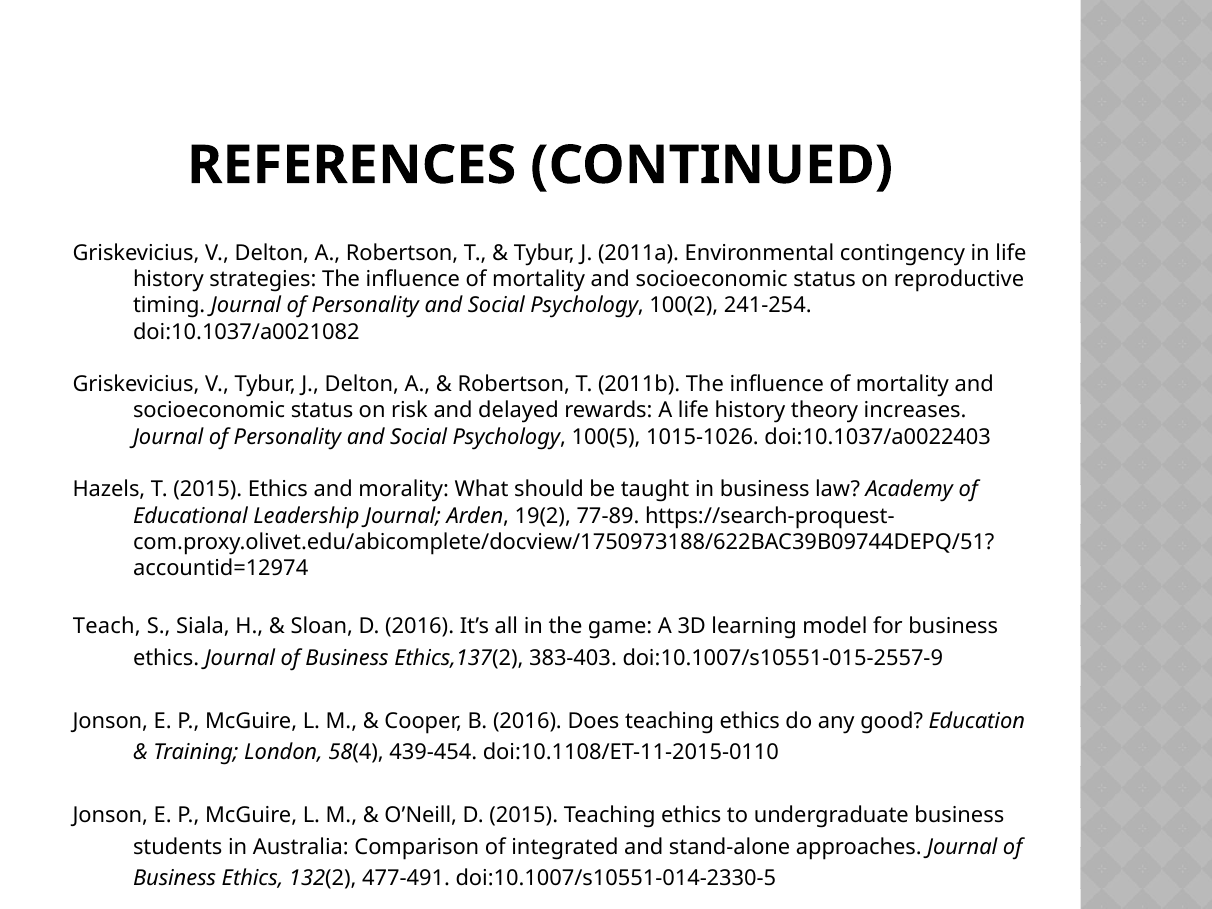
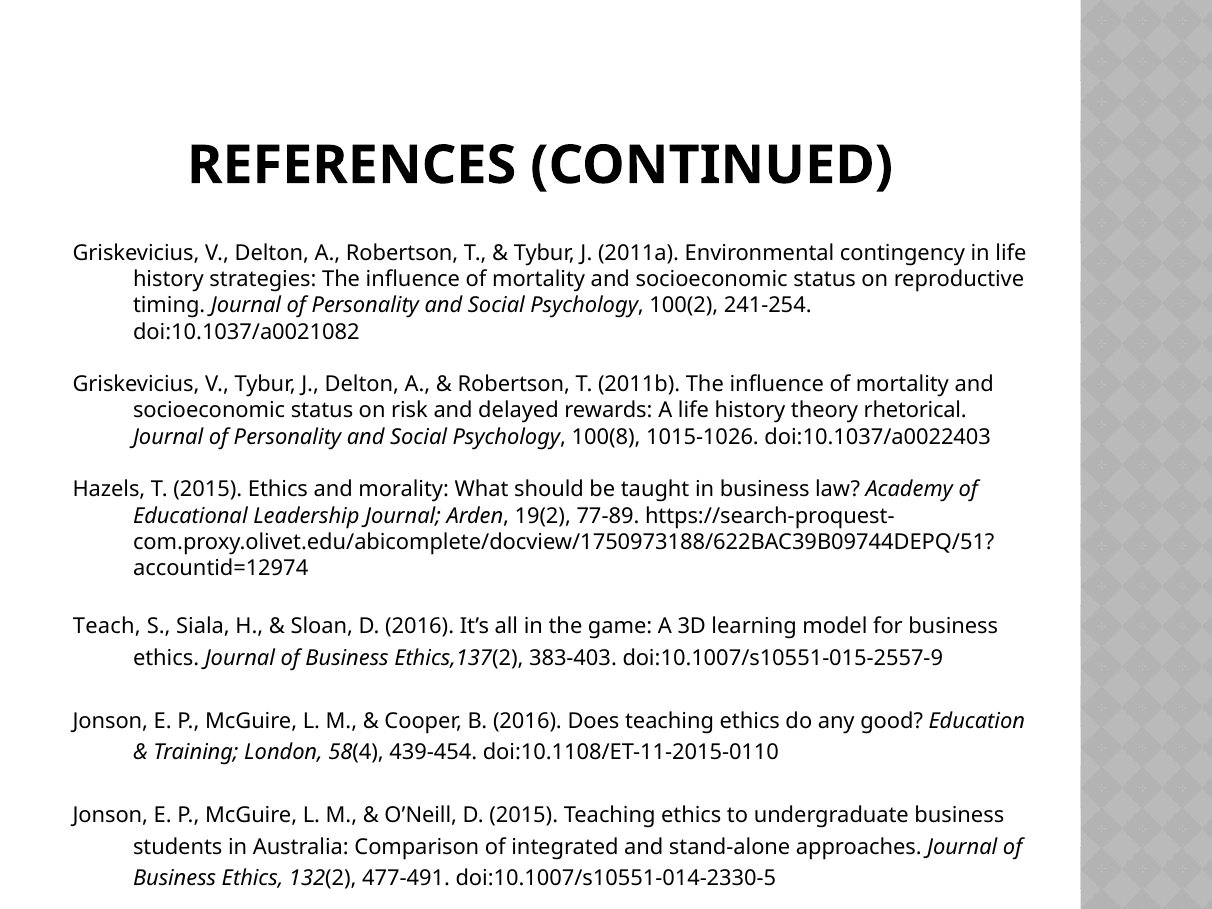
increases: increases -> rhetorical (915, 411)
100(5: 100(5 -> 100(8 (606, 437)
